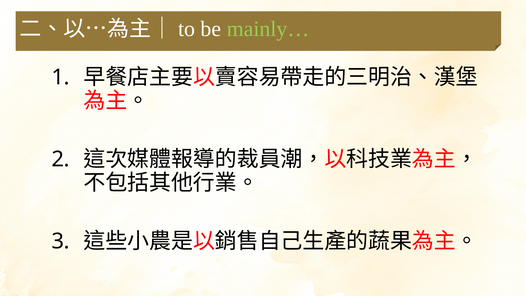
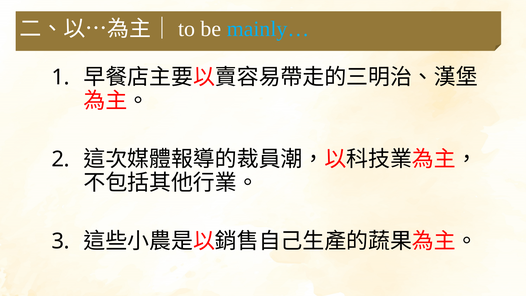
mainly… colour: light green -> light blue (268, 29)
